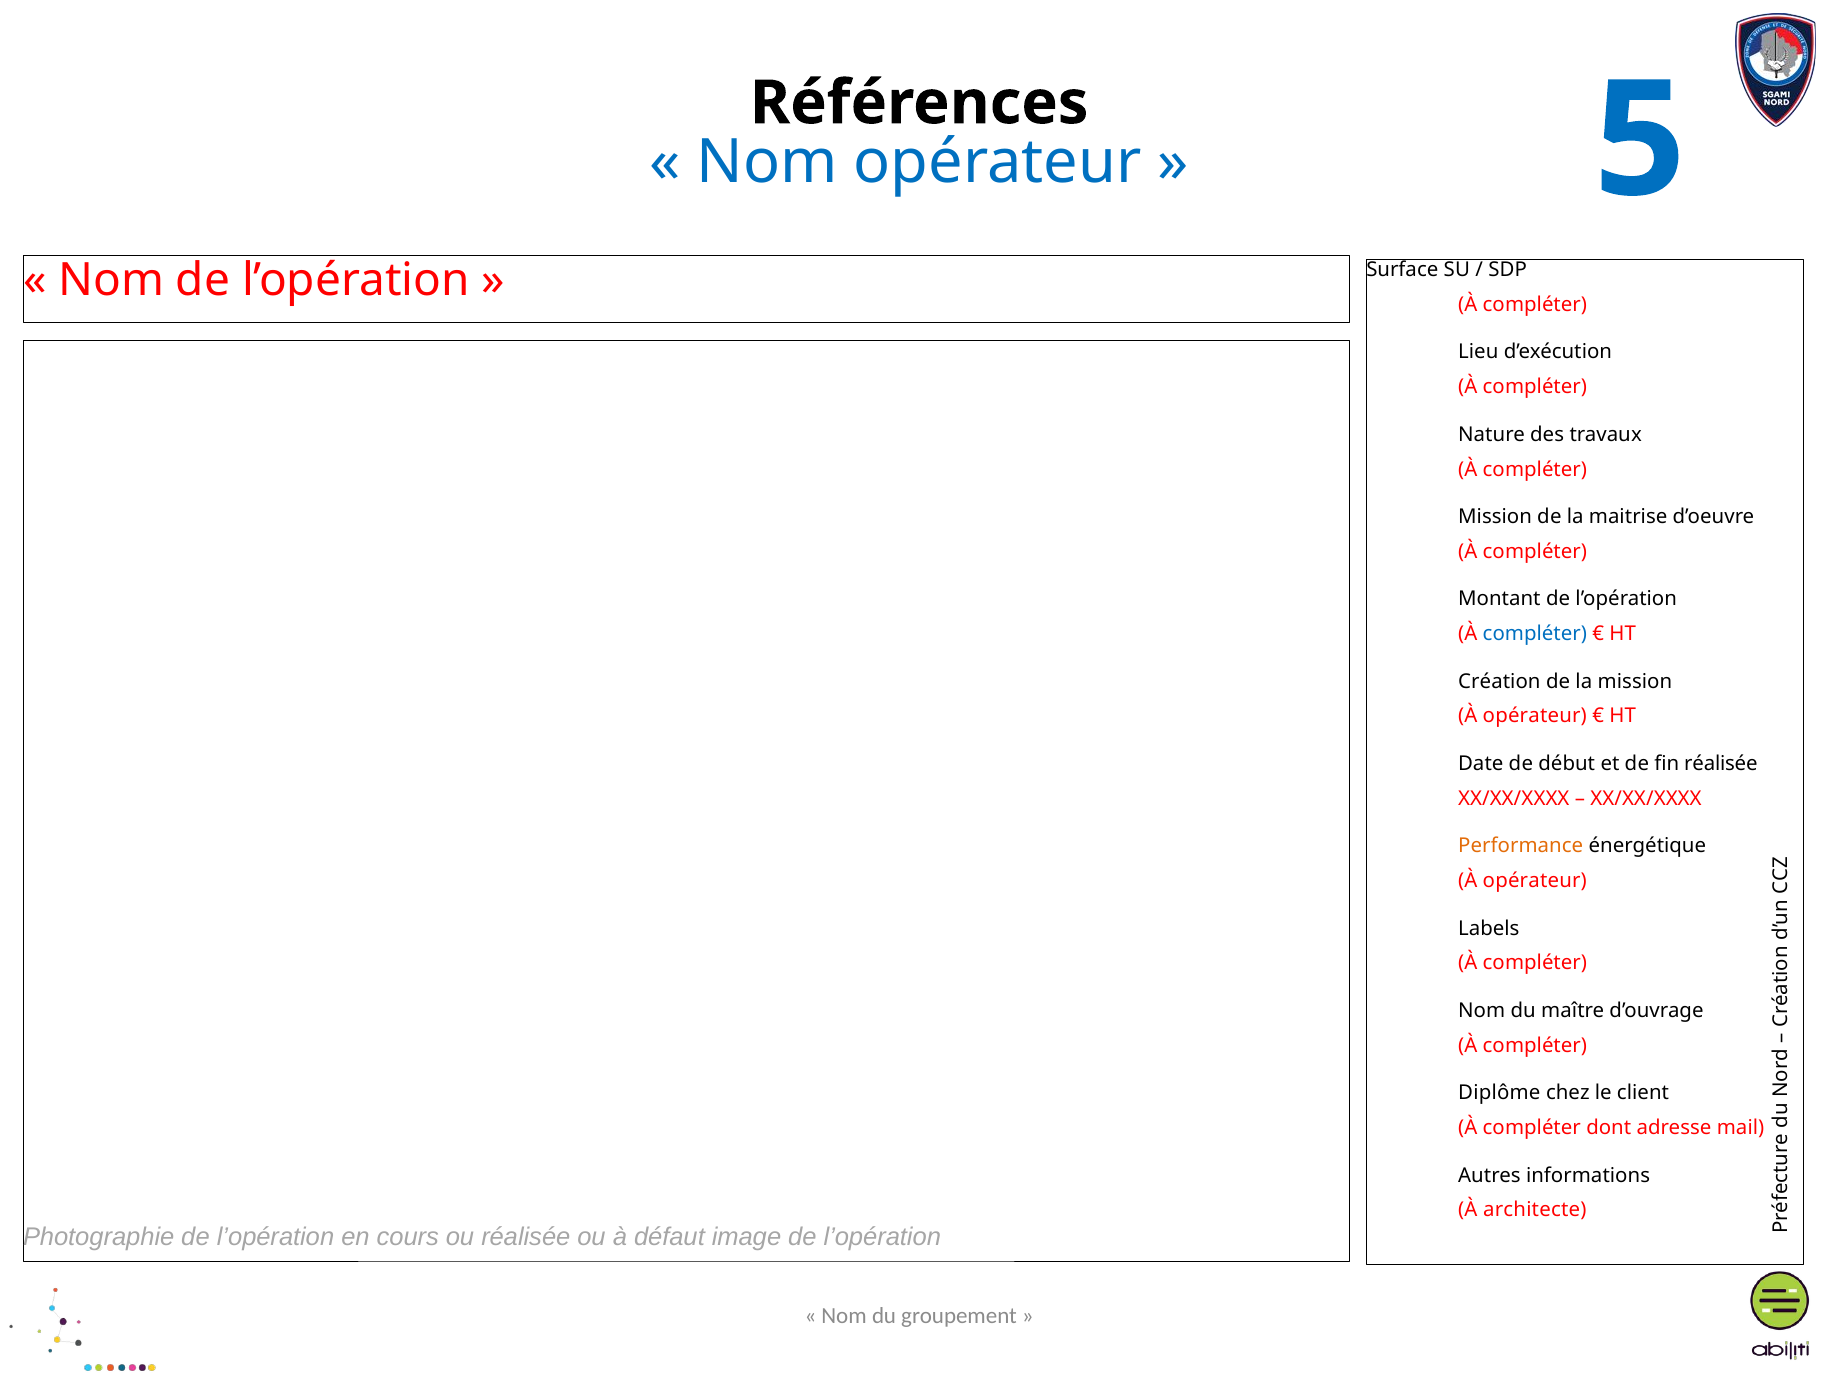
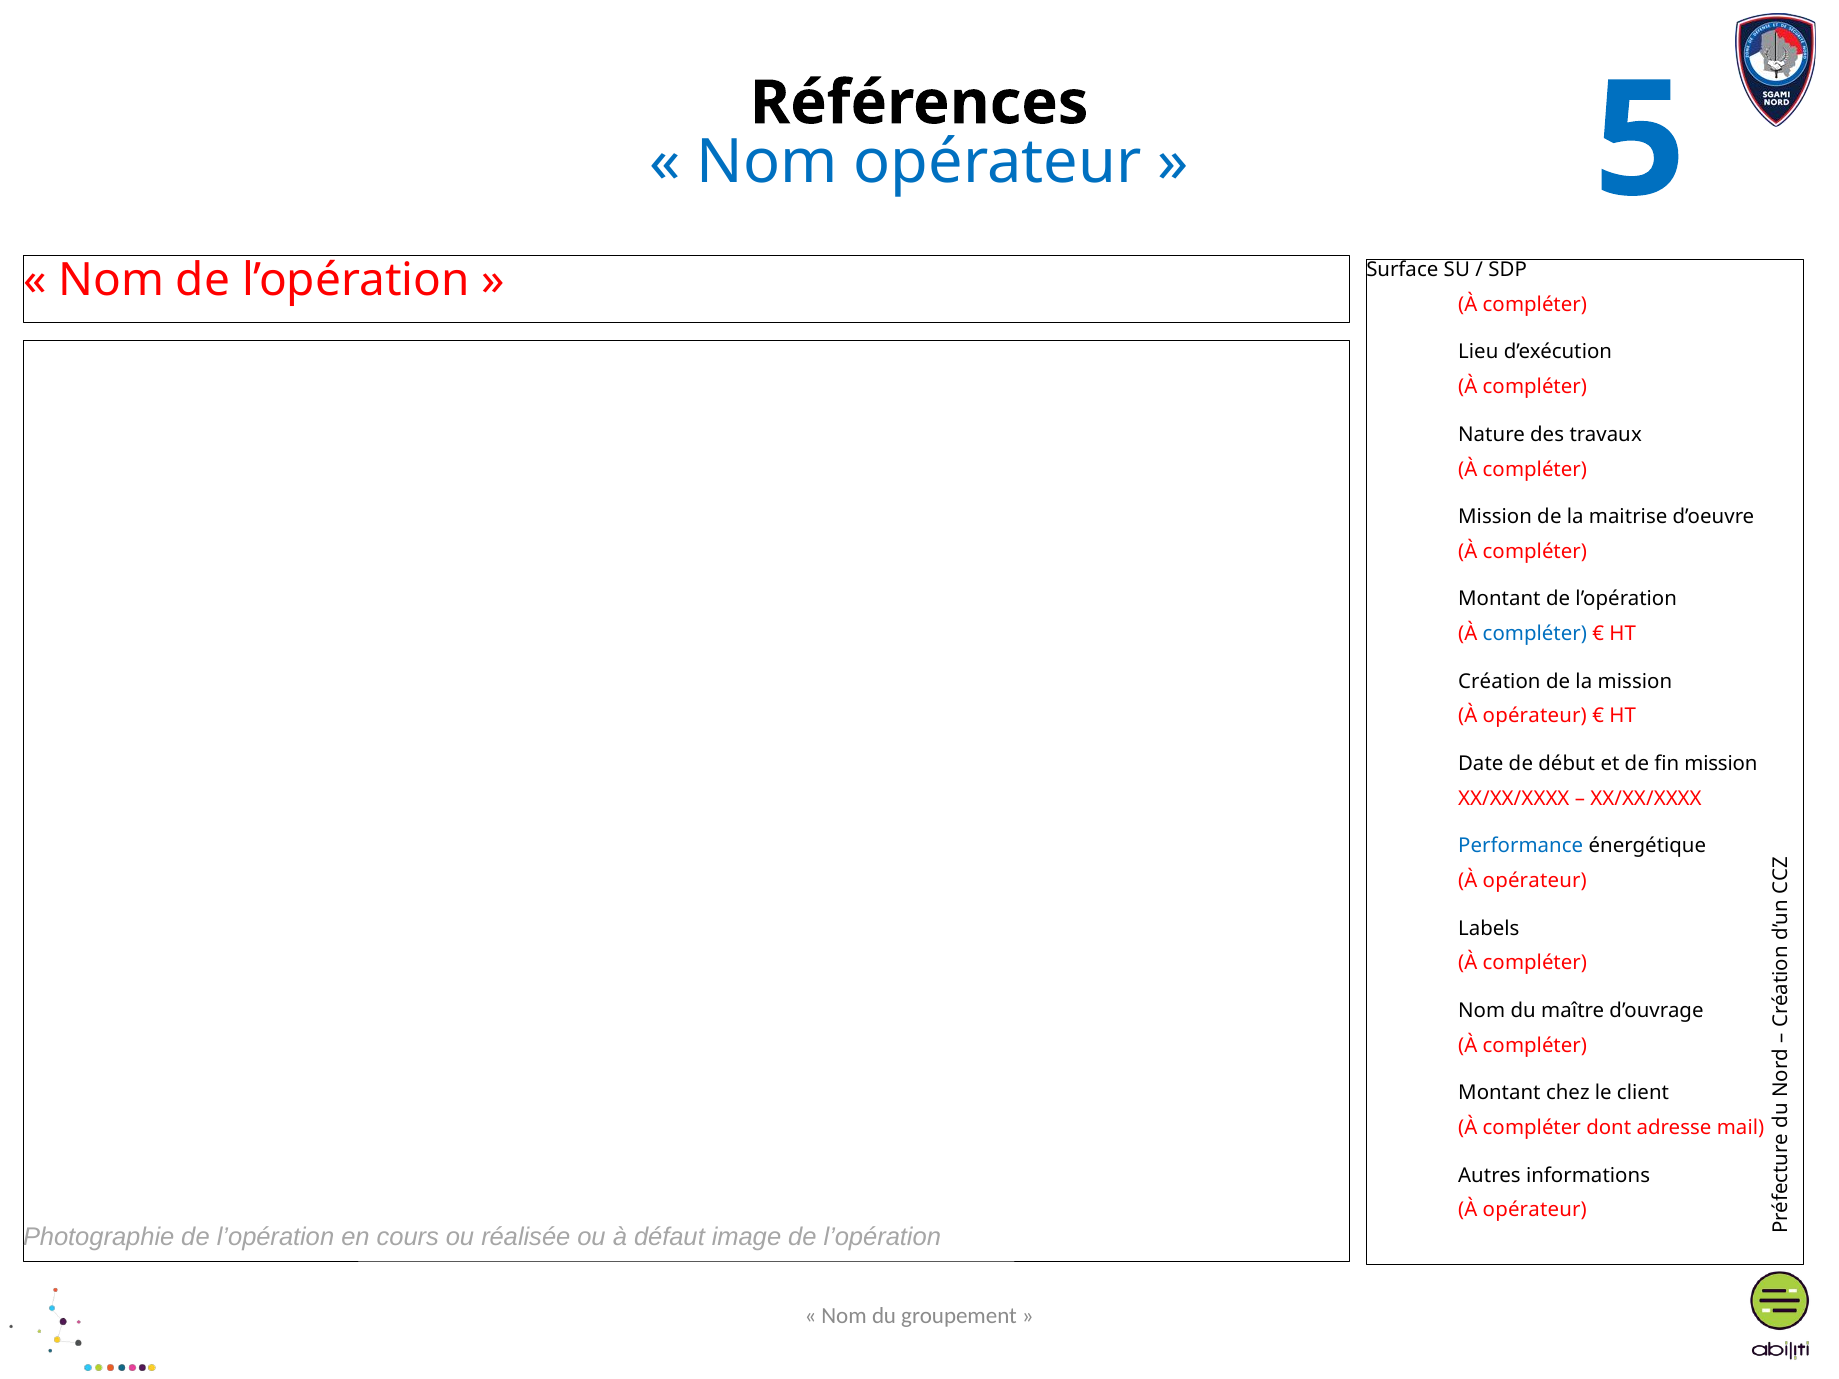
fin réalisée: réalisée -> mission (1721, 764)
Performance colour: orange -> blue (1521, 846)
Diplôme: Diplôme -> Montant (1499, 1093)
architecte: architecte -> opérateur (1535, 1210)
